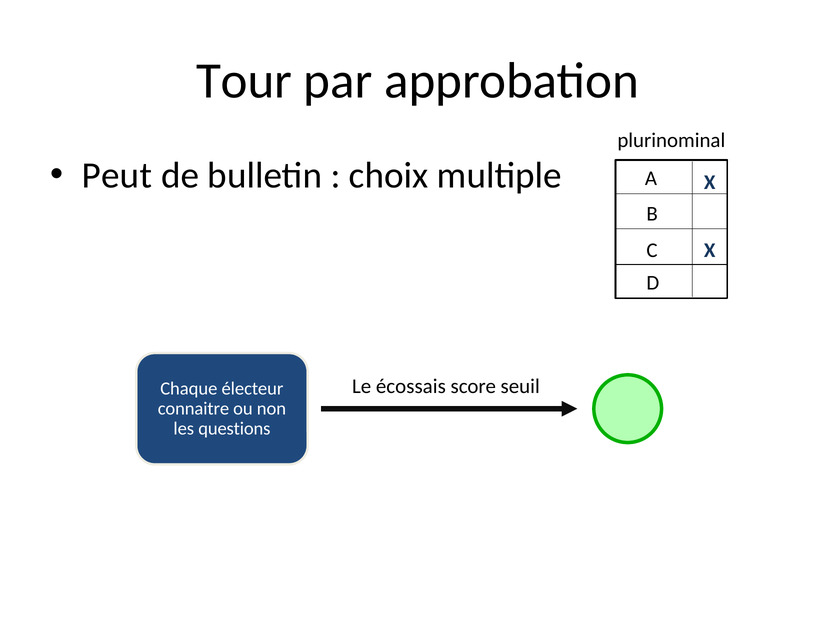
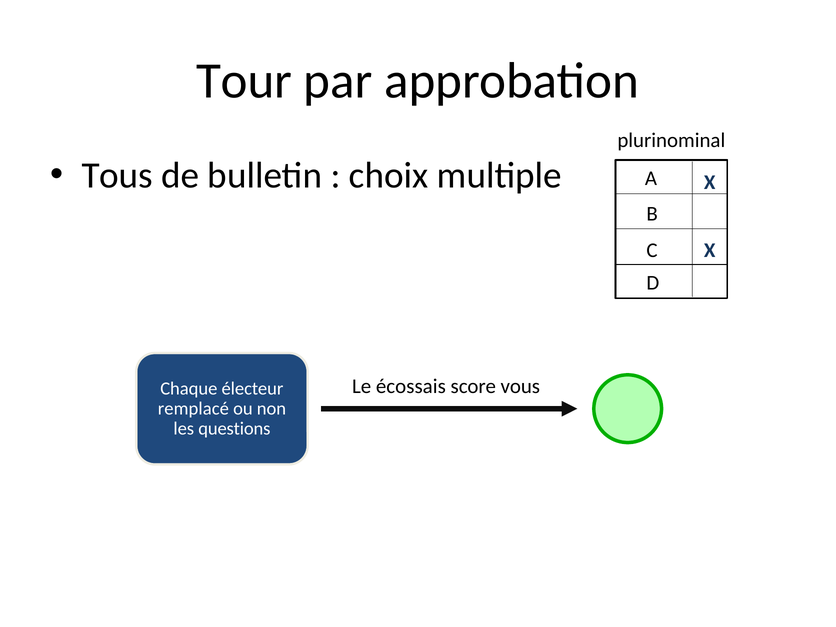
Peut: Peut -> Tous (117, 175)
seuil: seuil -> vous (520, 386)
connaitre: connaitre -> remplacé (193, 409)
